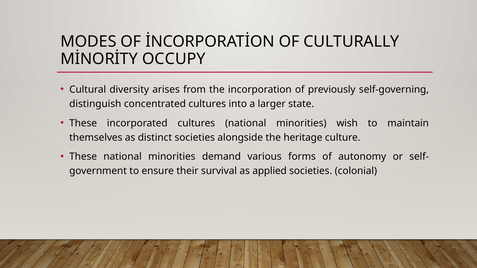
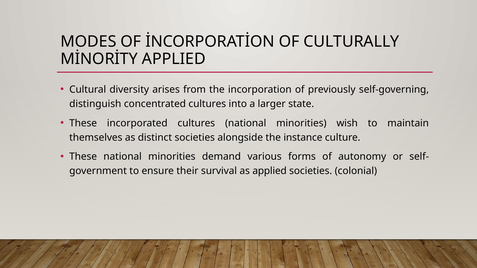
OCCUPY: OCCUPY -> APPLIED (174, 59)
heritage: heritage -> instance (303, 138)
